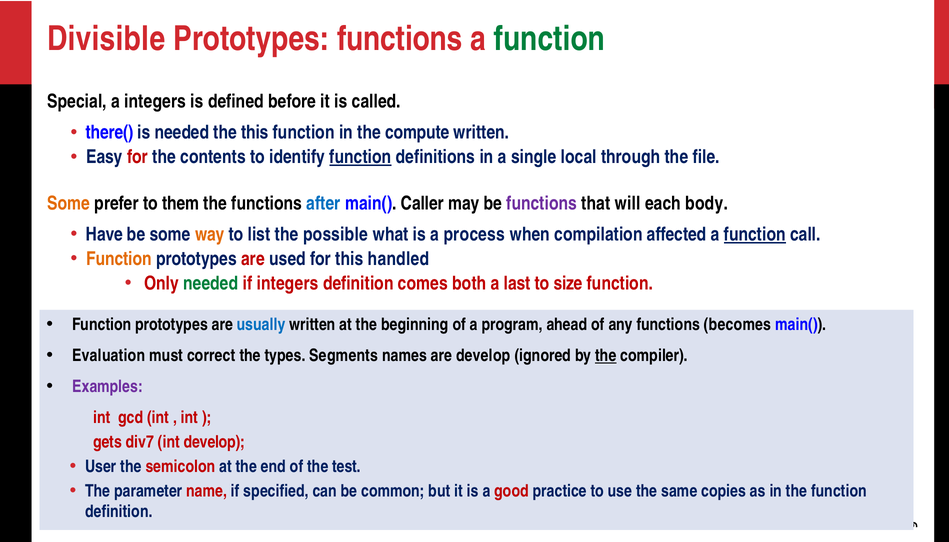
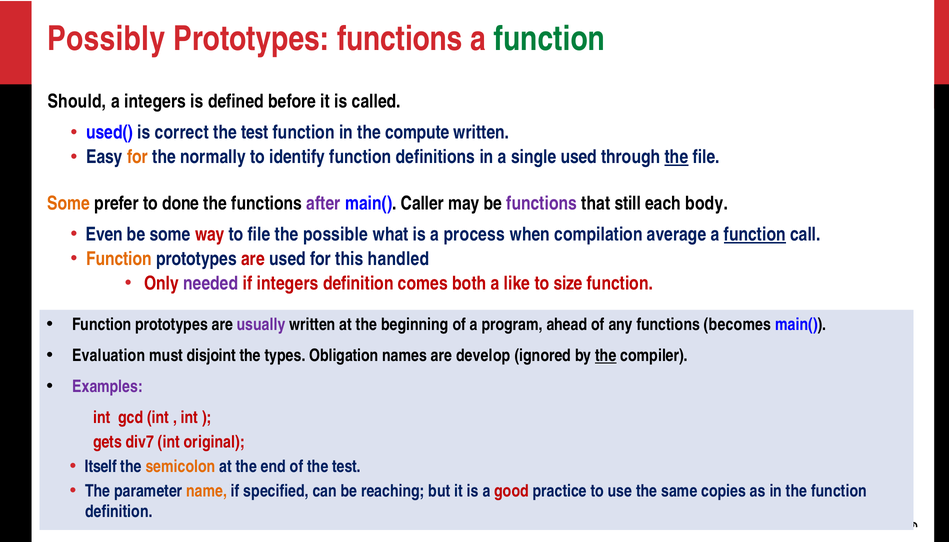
Divisible: Divisible -> Possibly (106, 39)
Special: Special -> Should (77, 102)
there(: there( -> used( (110, 133)
is needed: needed -> correct (182, 133)
this: this -> test (255, 133)
for colour: red -> orange (137, 157)
contents: contents -> normally (213, 157)
function underline: present -> none (360, 157)
single local: local -> used (579, 157)
the underline: none -> present (677, 157)
them: them -> done (181, 204)
after colour: blue -> purple (323, 204)
will: will -> still (628, 204)
Have: Have -> Even (104, 235)
way colour: orange -> red (210, 235)
to list: list -> file (259, 235)
affected: affected -> average (677, 235)
needed colour: green -> purple (211, 284)
last: last -> like (517, 284)
usually colour: blue -> purple (261, 325)
correct: correct -> disjoint (211, 356)
Segments: Segments -> Obligation (344, 356)
int develop: develop -> original (214, 442)
User: User -> Itself (101, 467)
semicolon colour: red -> orange (180, 467)
name colour: red -> orange (207, 491)
common: common -> reaching (393, 491)
